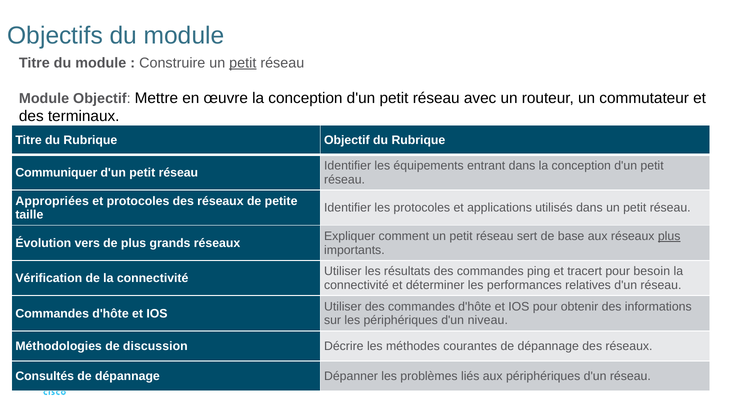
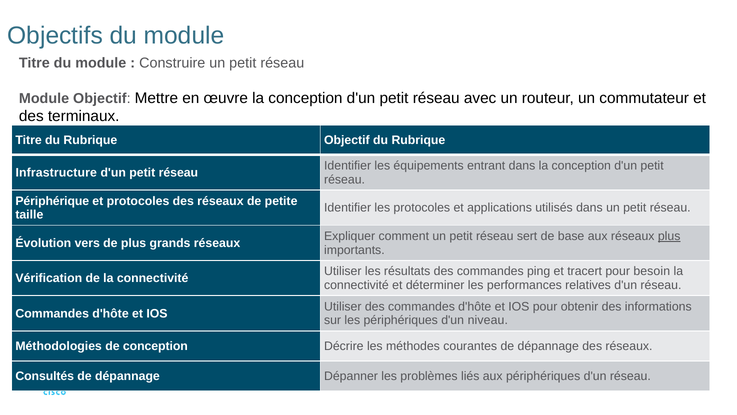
petit underline: present -> none (243, 63)
Communiquer: Communiquer -> Infrastructure (56, 172)
Appropriées: Appropriées -> Périphérique (52, 201)
de discussion: discussion -> conception (155, 346)
